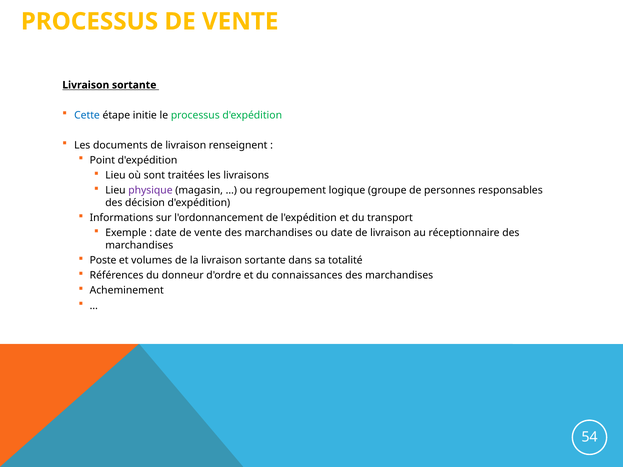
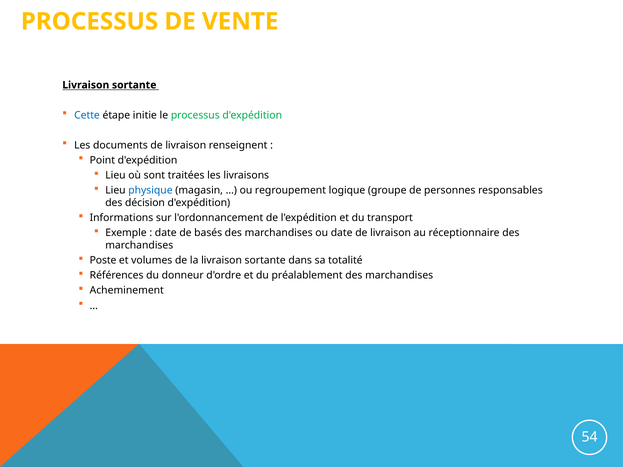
physique colour: purple -> blue (150, 190)
date de vente: vente -> basés (208, 233)
connaissances: connaissances -> préalablement (307, 276)
